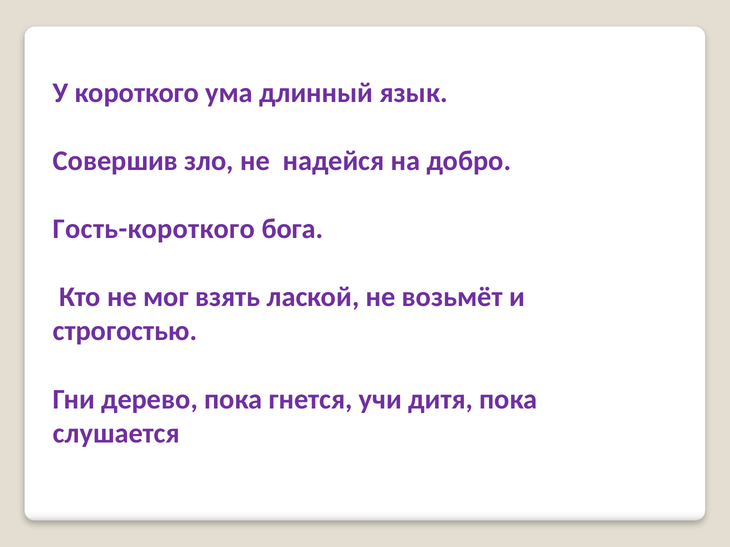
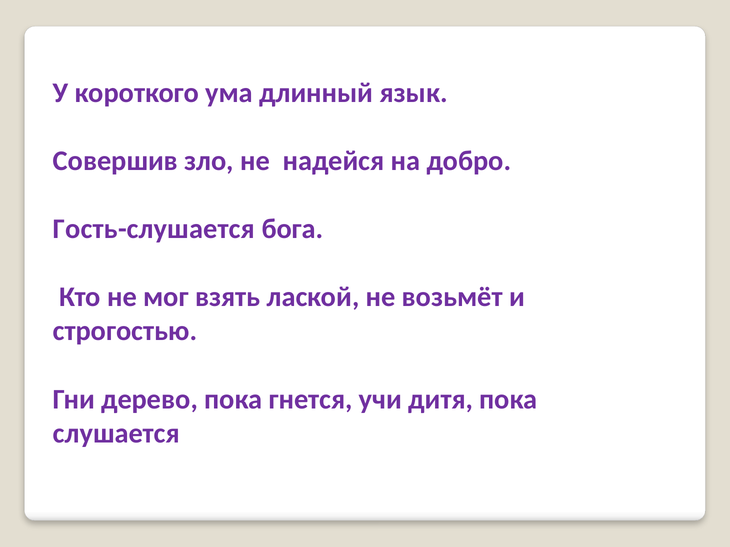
Гость-короткого: Гость-короткого -> Гость-слушается (154, 229)
